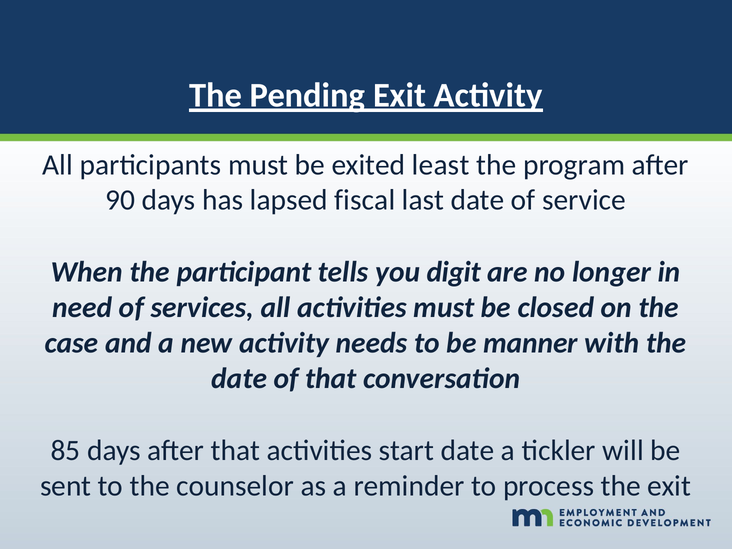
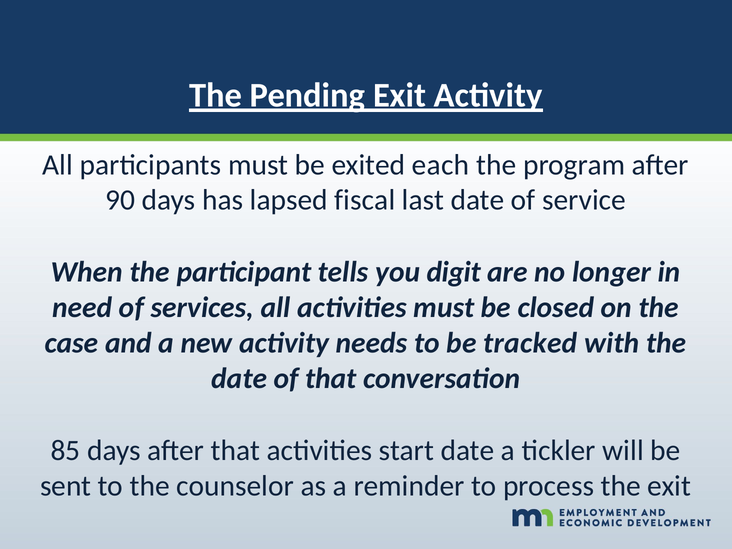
least: least -> each (441, 165)
manner: manner -> tracked (530, 343)
